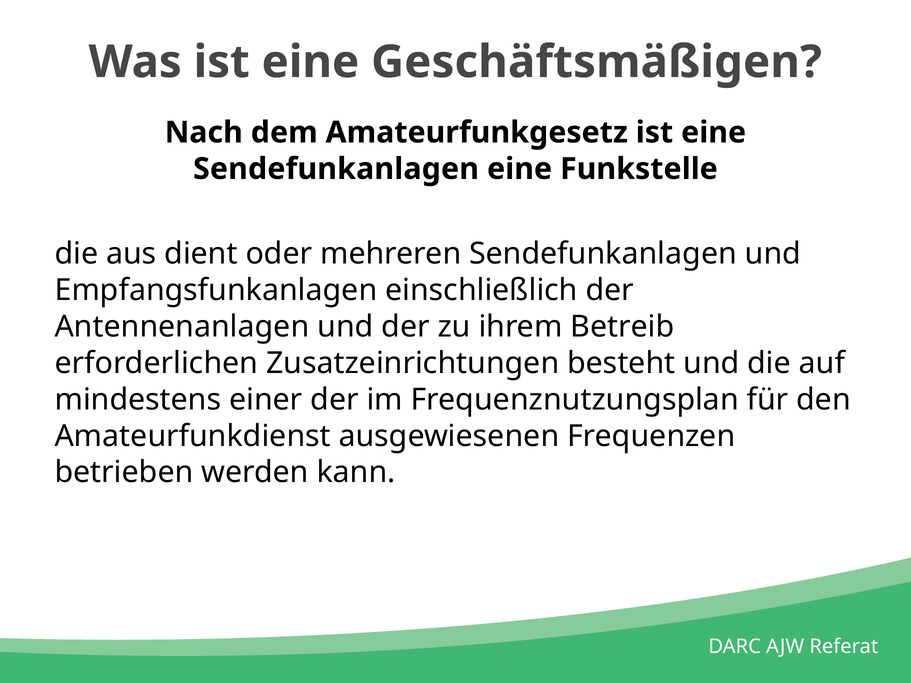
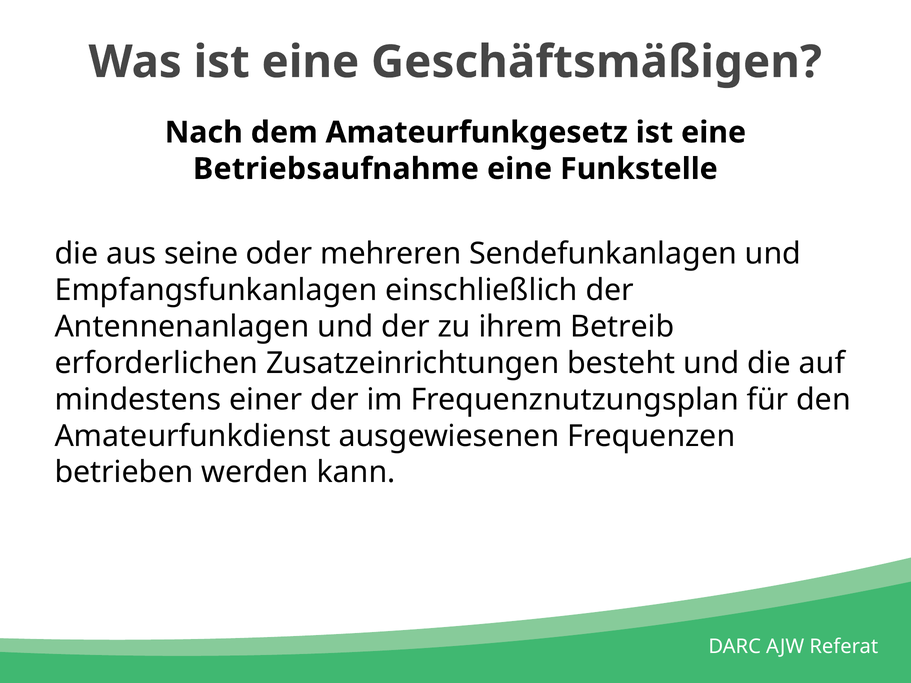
Sendefunkanlagen: Sendefunkanlagen -> Betriebsaufnahme (336, 169)
dient: dient -> seine (201, 254)
